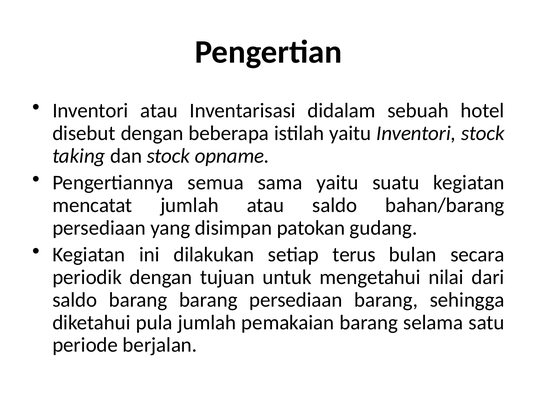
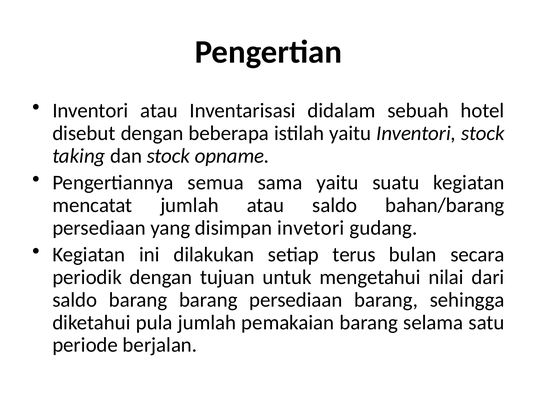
patokan: patokan -> invetori (311, 228)
